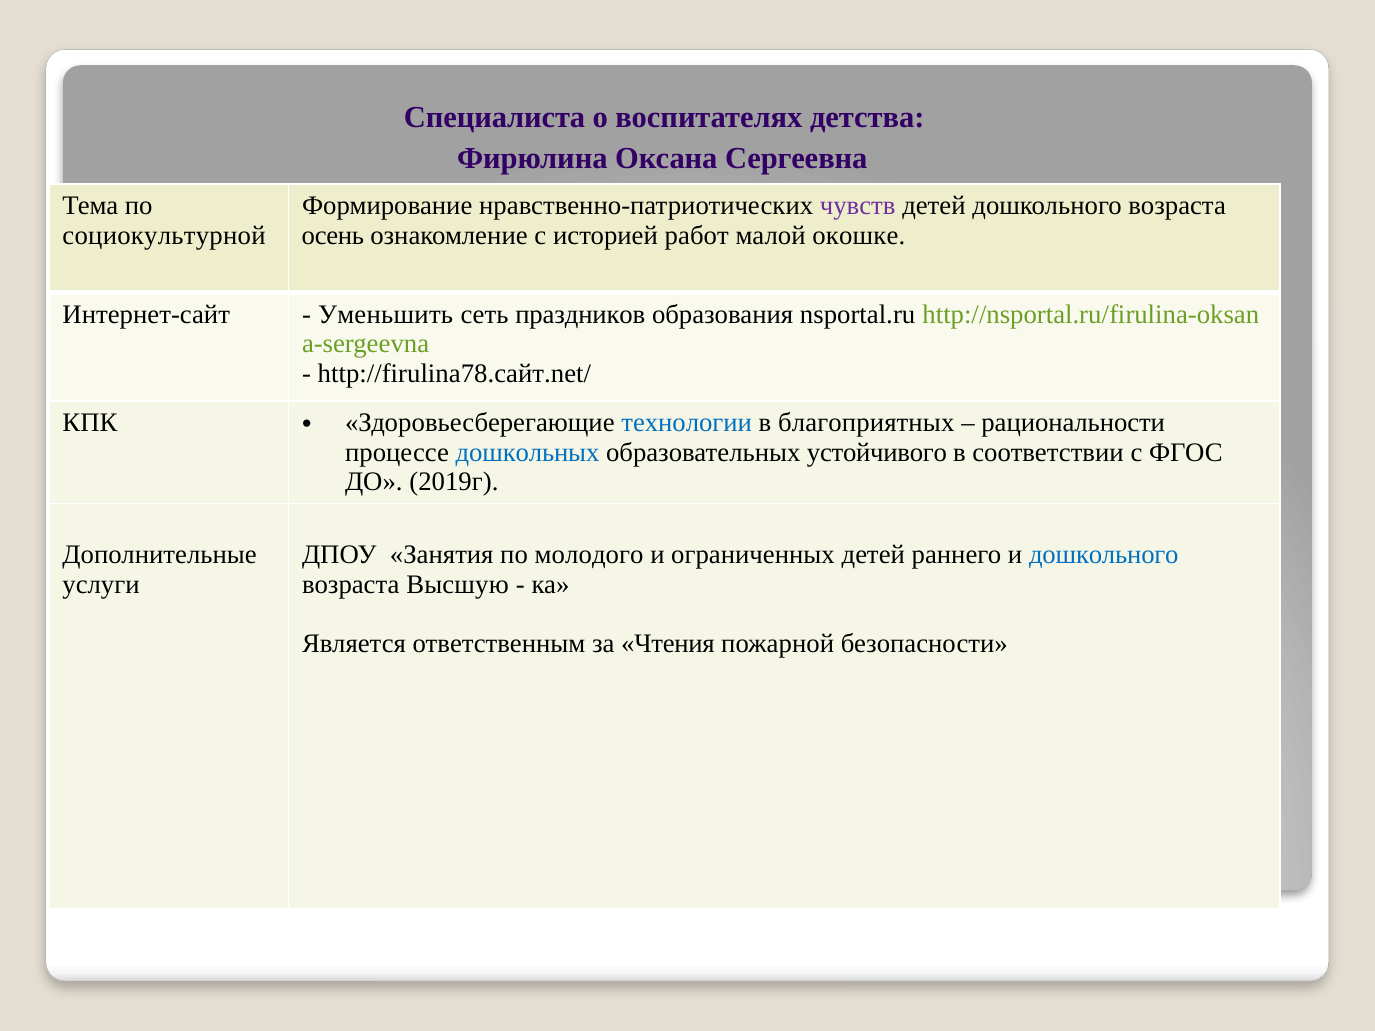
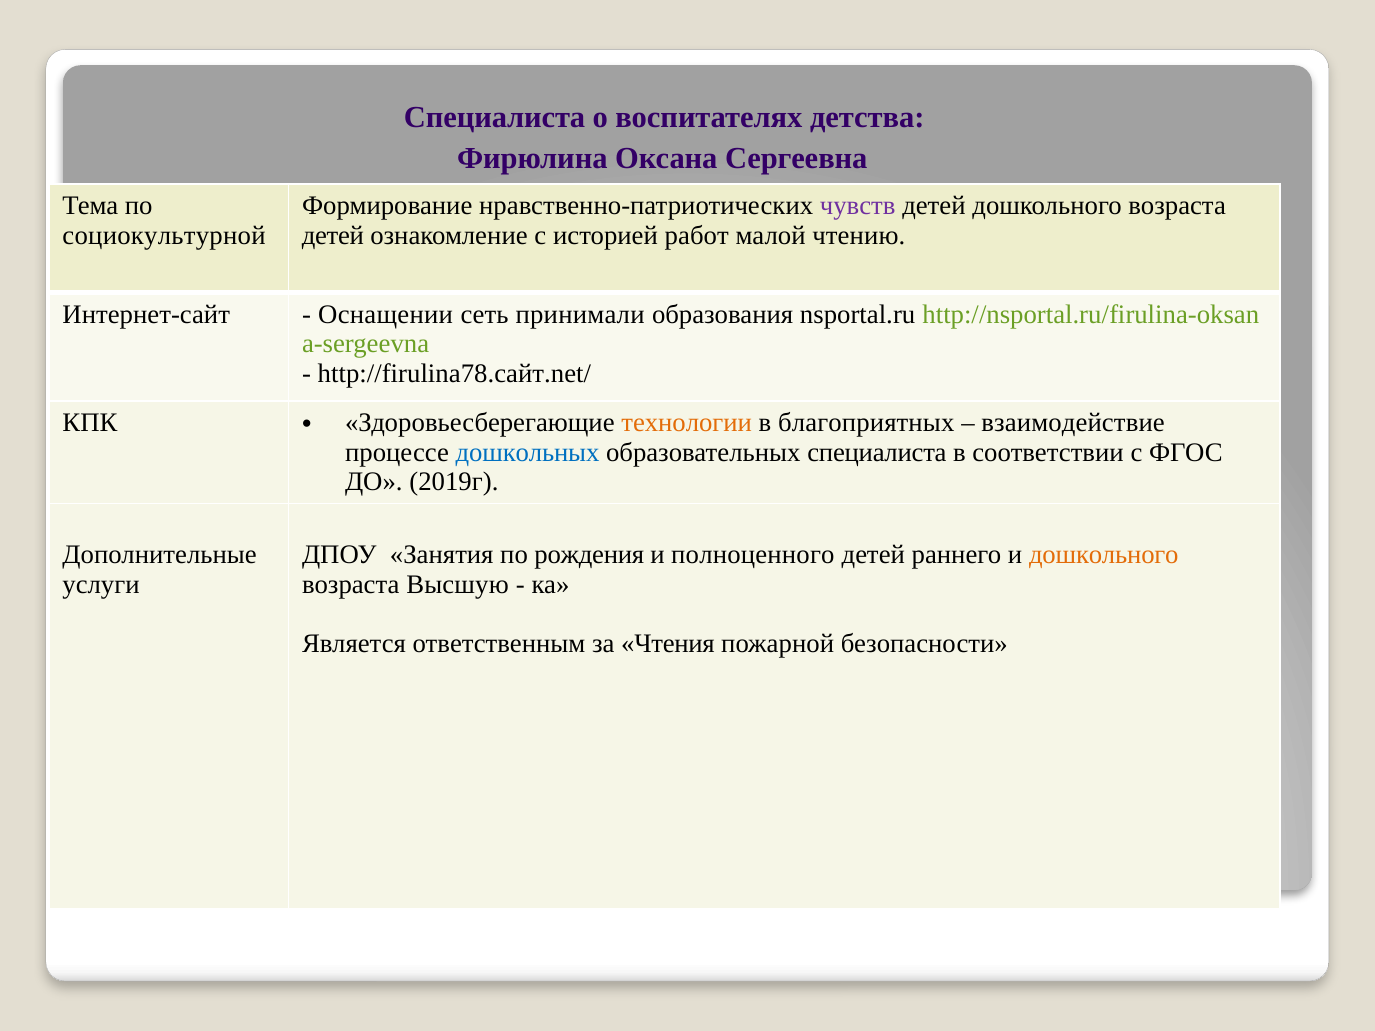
осень: осень -> детей (333, 235)
окошке: окошке -> чтению (859, 235)
Уменьшить: Уменьшить -> Оснащении (386, 314)
праздников: праздников -> принимали (580, 314)
технологии colour: blue -> orange (687, 423)
рациональности: рациональности -> взаимодействие (1073, 423)
образовательных устойчивого: устойчивого -> специалиста (877, 453)
молодого: молодого -> рождения (589, 555)
ограниченных: ограниченных -> полноценного (753, 555)
дошкольного colour: blue -> orange (1104, 555)
